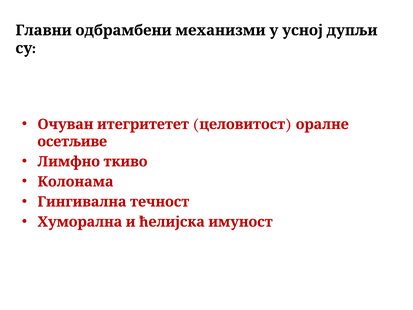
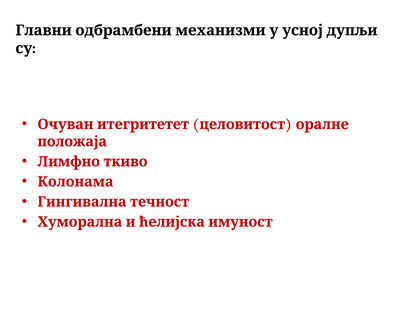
осетљиве: осетљиве -> положаја (72, 141)
